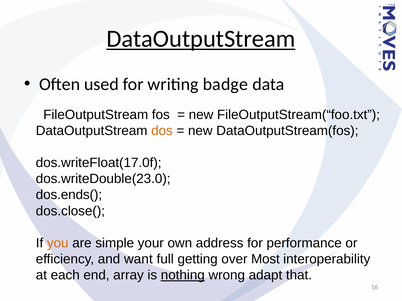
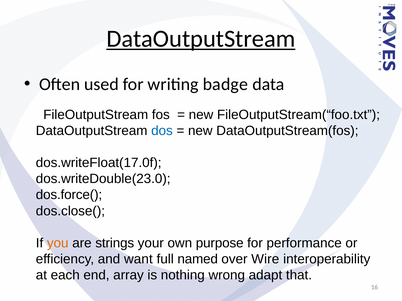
dos colour: orange -> blue (162, 131)
dos.ends(: dos.ends( -> dos.force( (69, 195)
simple: simple -> strings (115, 243)
address: address -> purpose (220, 243)
getting: getting -> named (198, 260)
Most: Most -> Wire (265, 260)
nothing underline: present -> none (183, 276)
